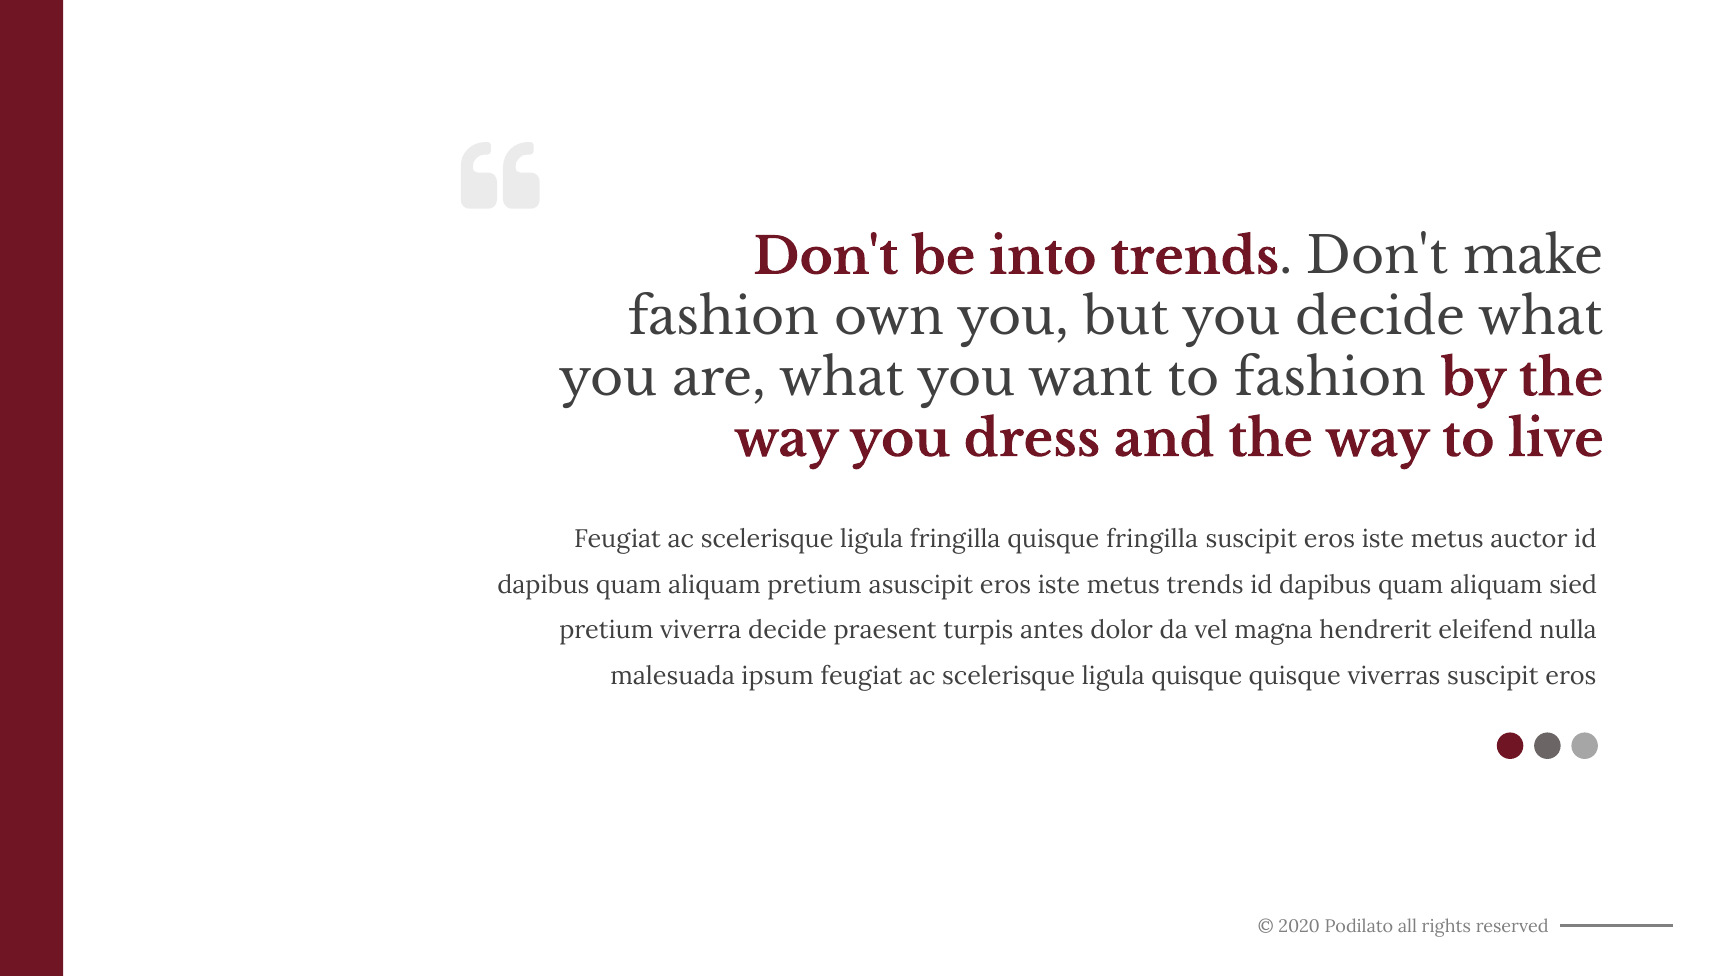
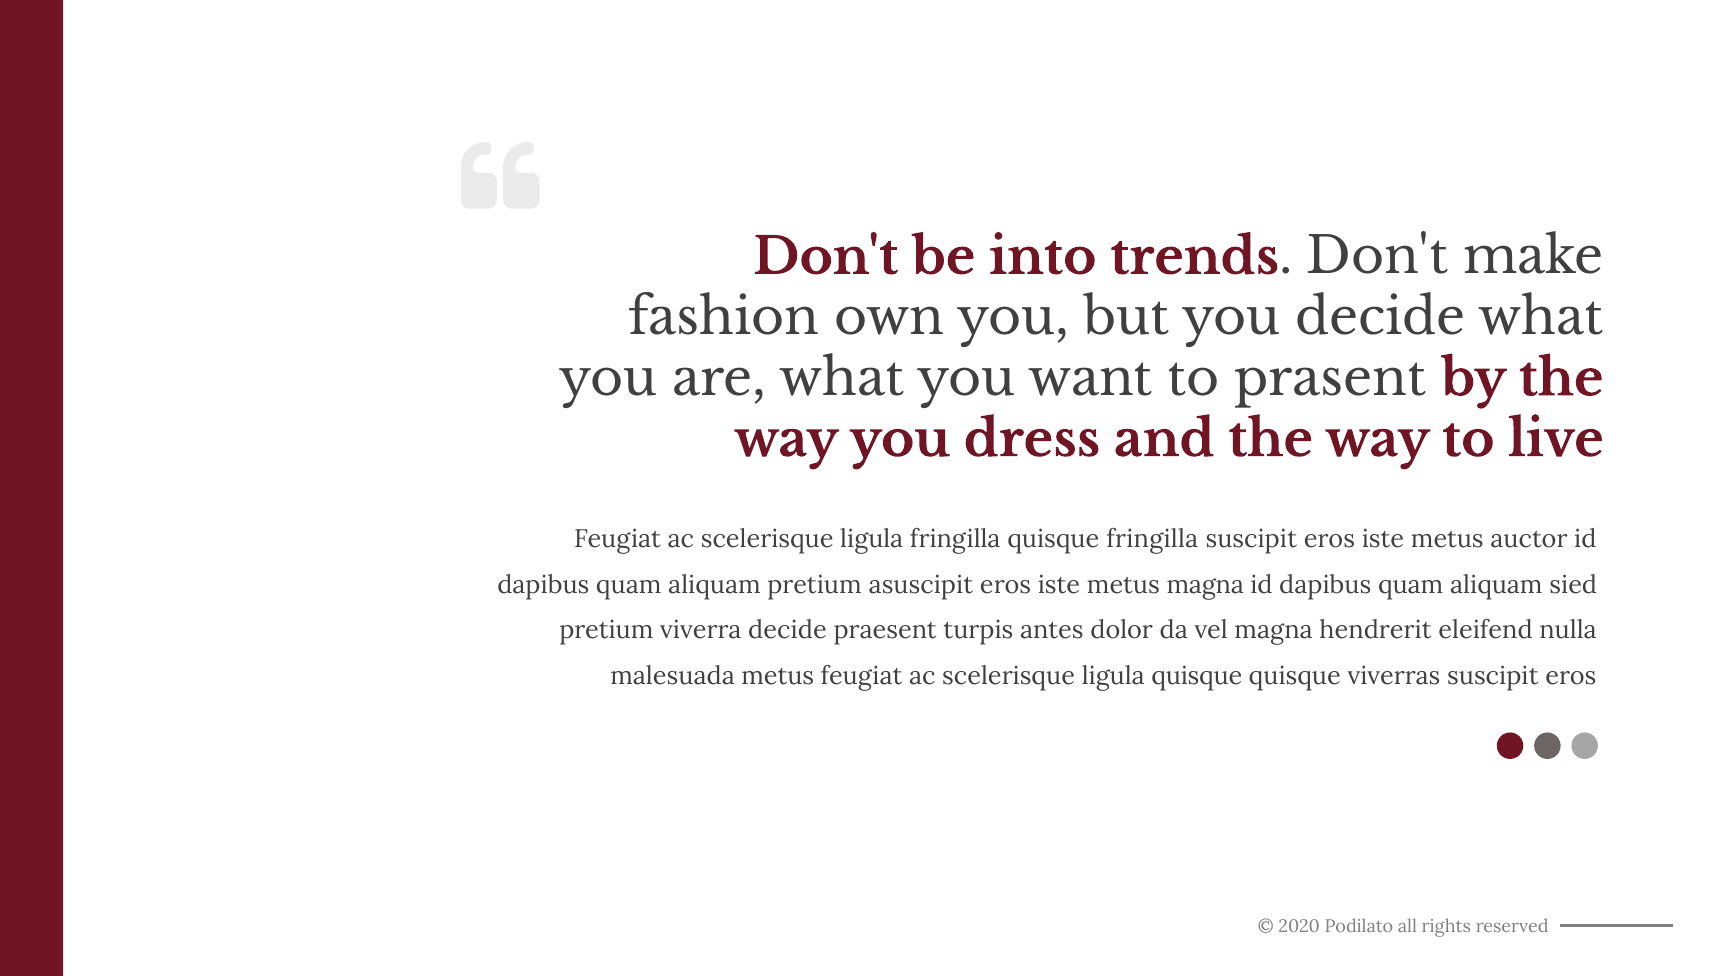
to fashion: fashion -> prasent (1331, 379)
metus trends: trends -> magna (1205, 585)
malesuada ipsum: ipsum -> metus (778, 676)
